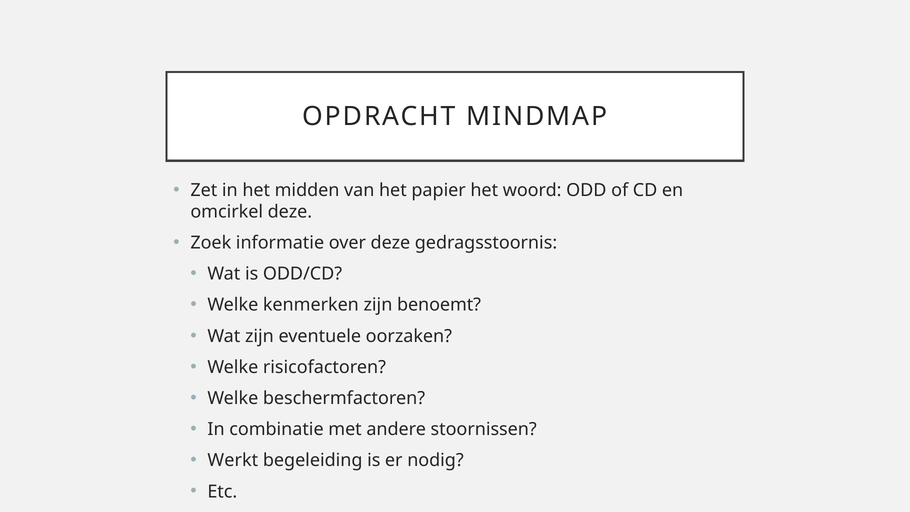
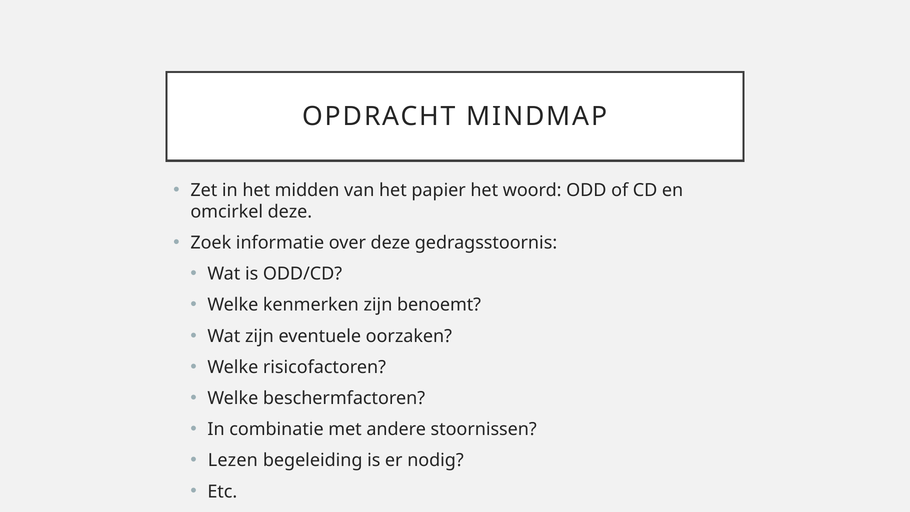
Werkt: Werkt -> Lezen (233, 460)
